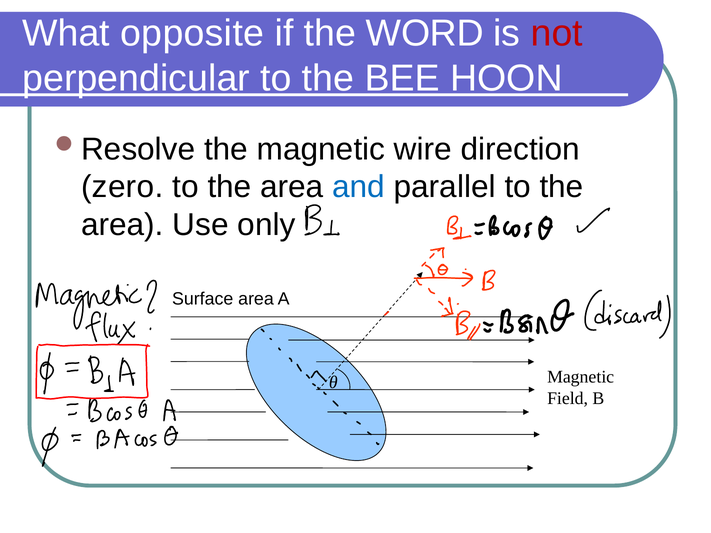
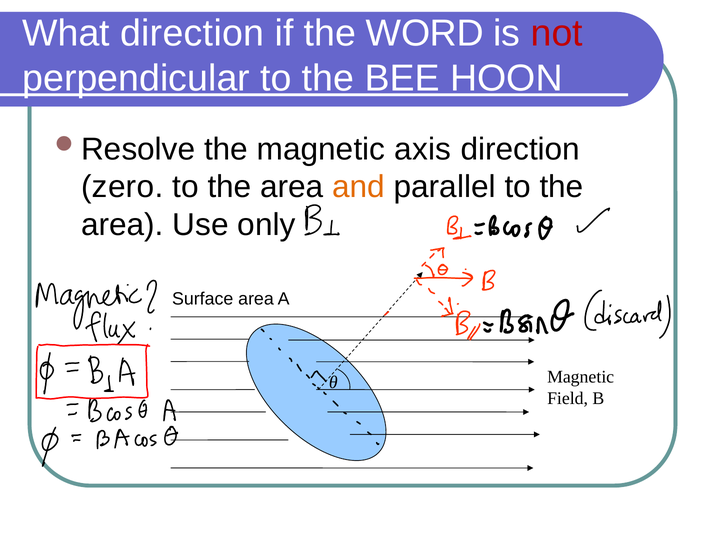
What opposite: opposite -> direction (192, 33)
wire: wire -> axis (423, 149)
and colour: blue -> orange (359, 187)
